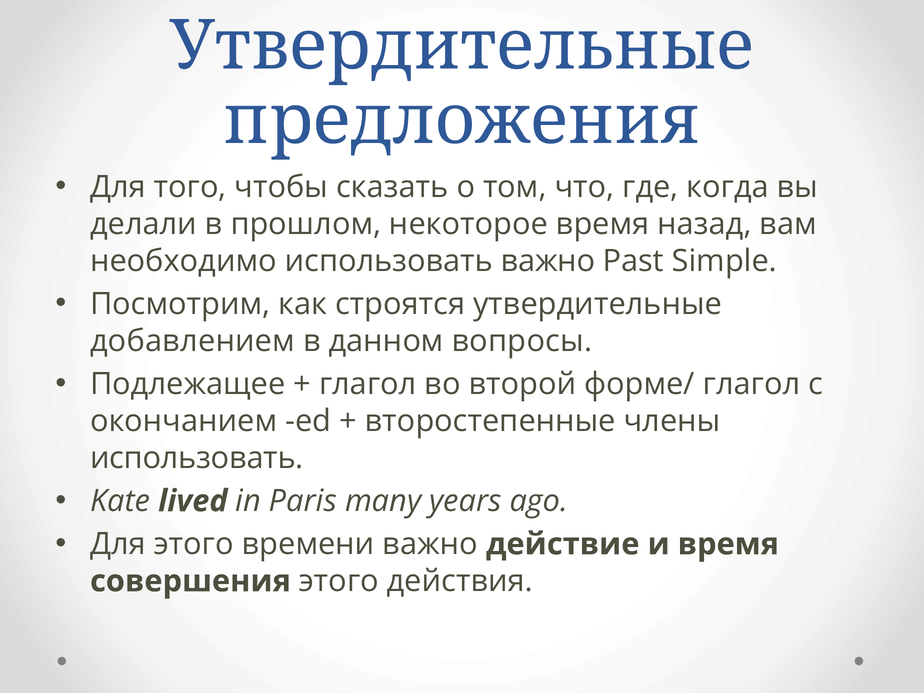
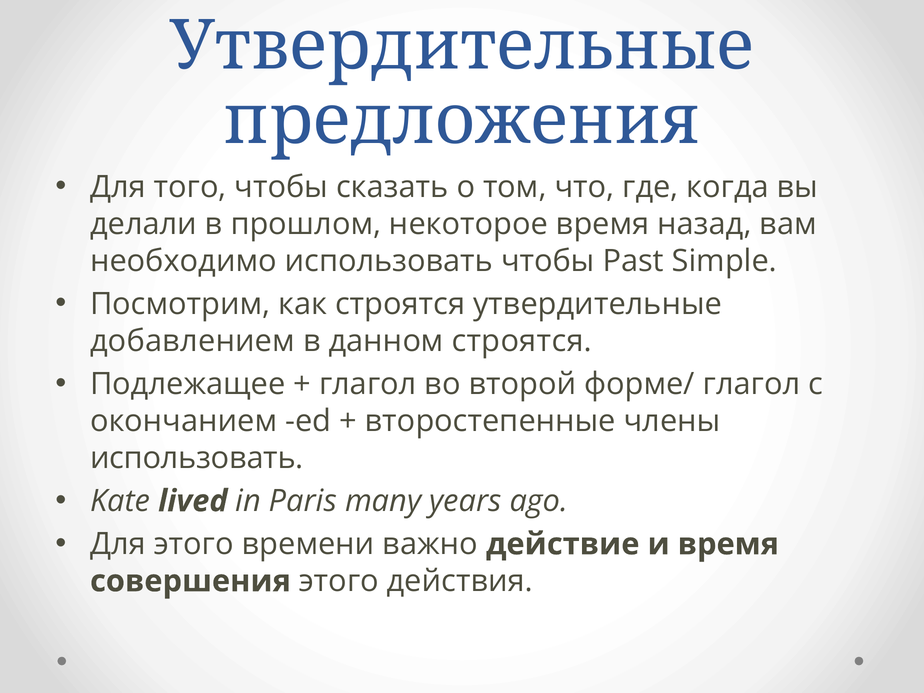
использовать важно: важно -> чтобы (548, 261)
данном вопросы: вопросы -> строятся (522, 341)
